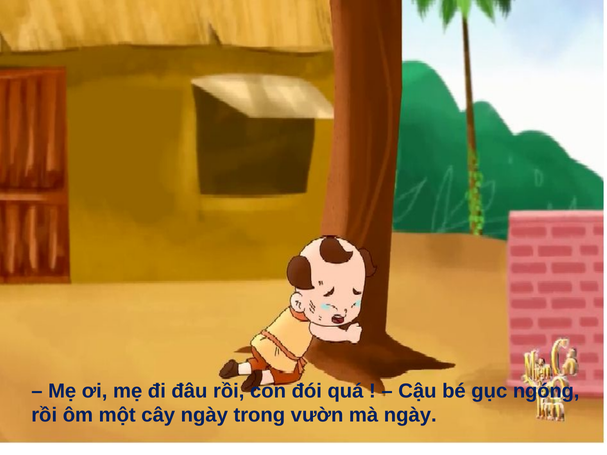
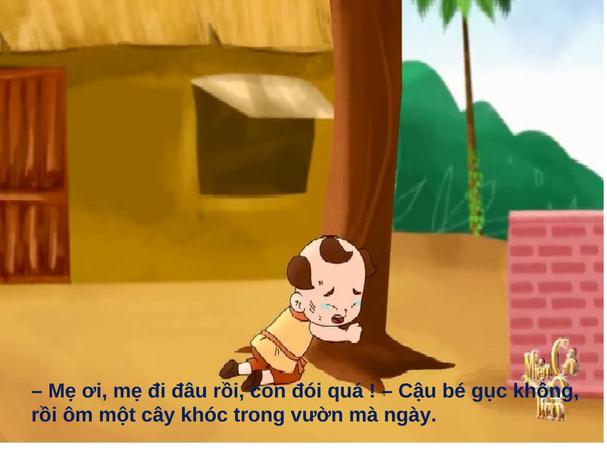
ngóng: ngóng -> không (546, 391)
cây ngày: ngày -> khóc (204, 415)
